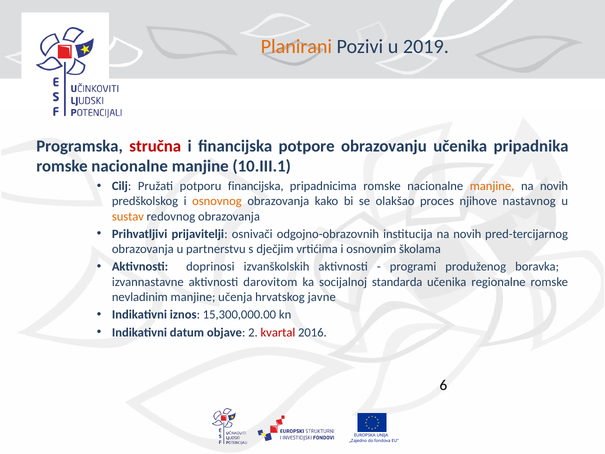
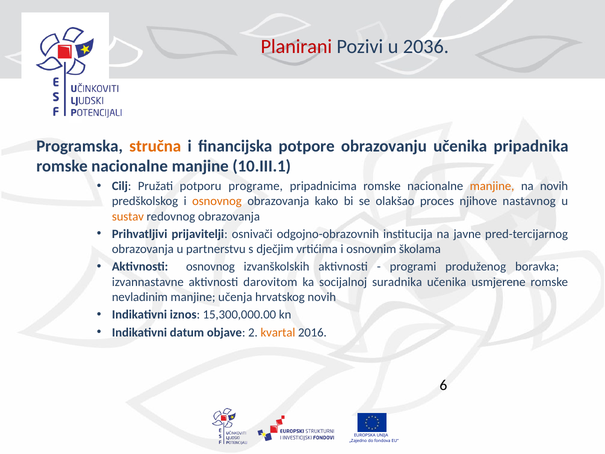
Planirani colour: orange -> red (296, 46)
2019: 2019 -> 2036 (426, 46)
stručna colour: red -> orange (155, 146)
potporu financijska: financijska -> programe (256, 186)
institucija na novih: novih -> javne (467, 234)
Aktivnosti doprinosi: doprinosi -> osnovnog (210, 267)
standarda: standarda -> suradnika (397, 282)
regionalne: regionalne -> usmjerene (498, 282)
hrvatskog javne: javne -> novih (322, 297)
kvartal colour: red -> orange (278, 332)
